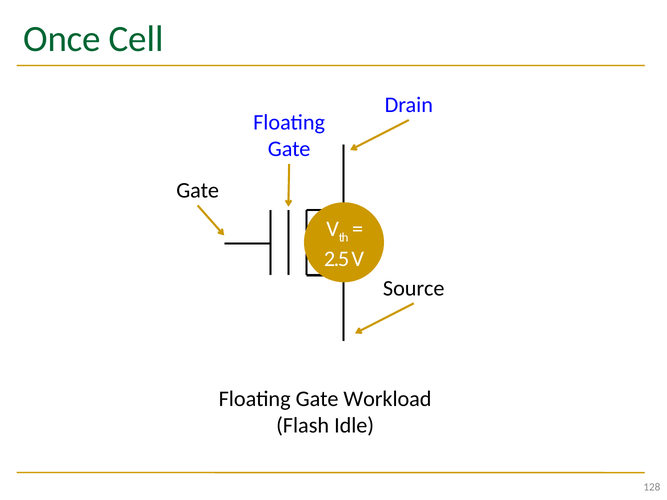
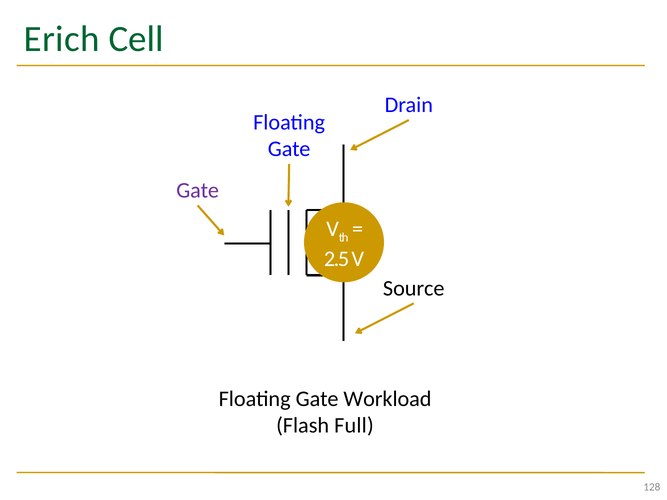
Once: Once -> Erich (62, 39)
Gate colour: black -> purple (198, 190)
Idle: Idle -> Full (354, 426)
